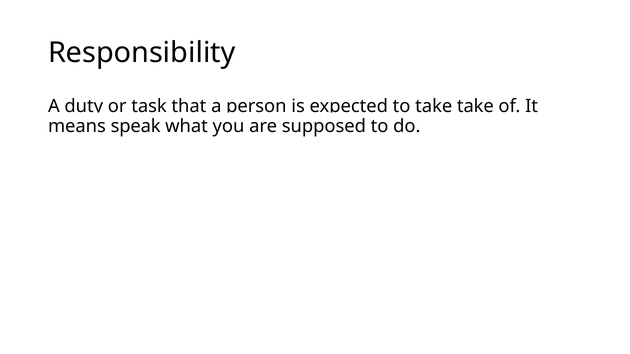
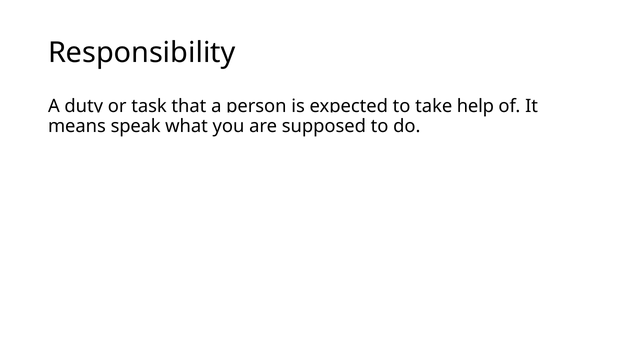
take: take -> help (475, 106)
